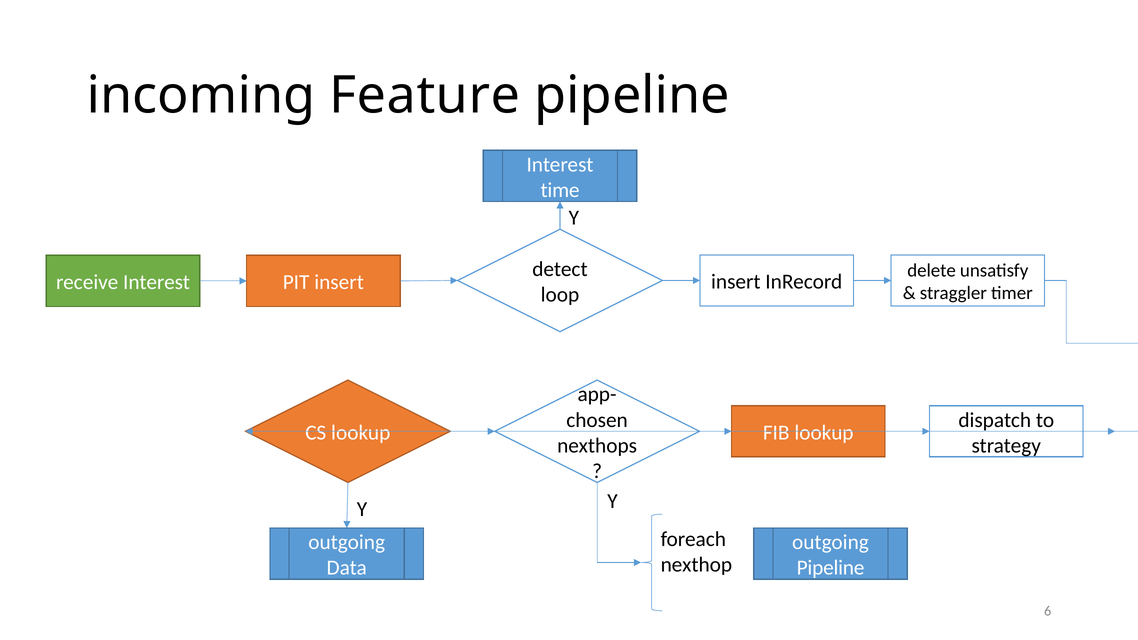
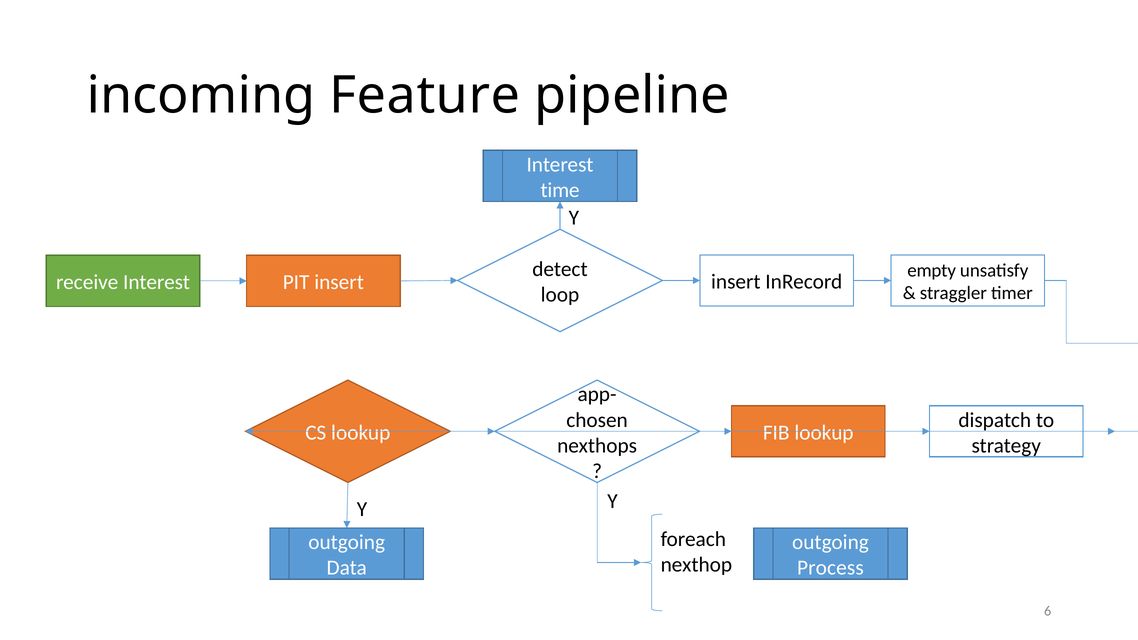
delete: delete -> empty (932, 270)
Pipeline: Pipeline -> Process (830, 568)
